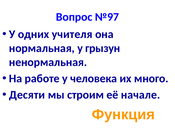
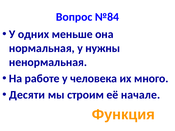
№97: №97 -> №84 (107, 17)
учителя: учителя -> меньше (72, 34)
грызун: грызун -> нужны (103, 48)
